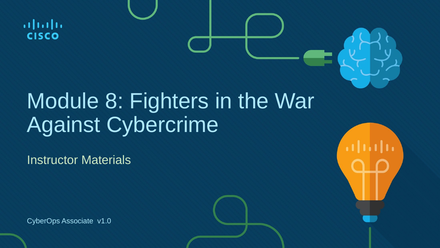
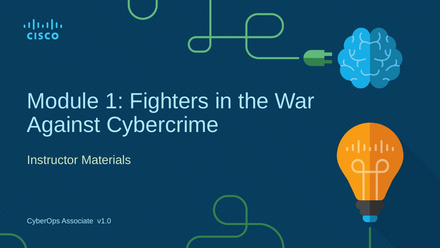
8: 8 -> 1 (114, 101)
